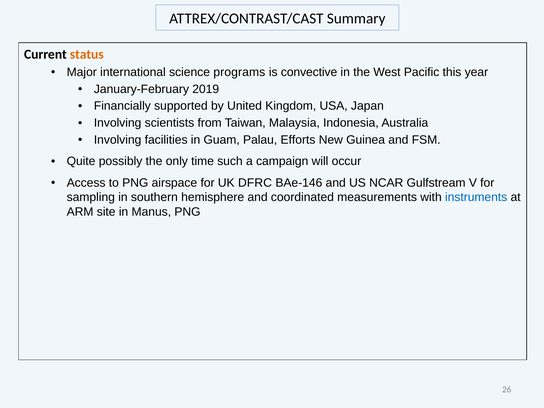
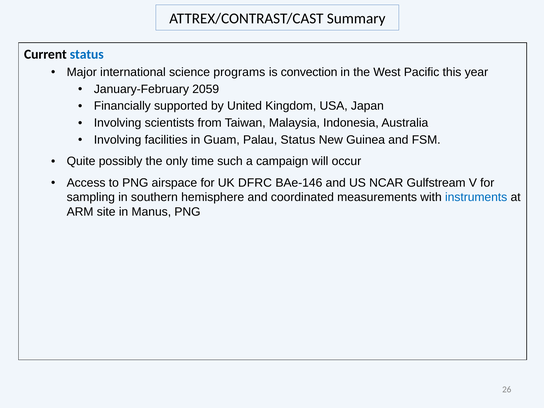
status colour: orange -> blue (87, 54)
convective: convective -> convection (309, 72)
2019: 2019 -> 2059 (206, 89)
Palau Efforts: Efforts -> Status (298, 140)
